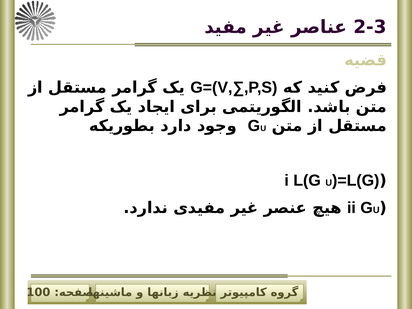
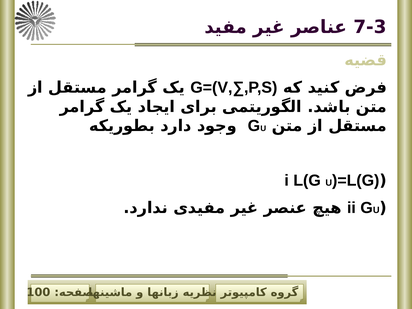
2-3: 2-3 -> 7-3 (370, 27)
